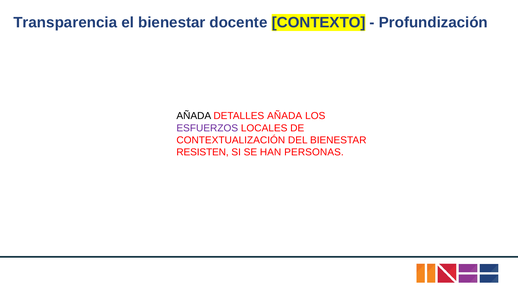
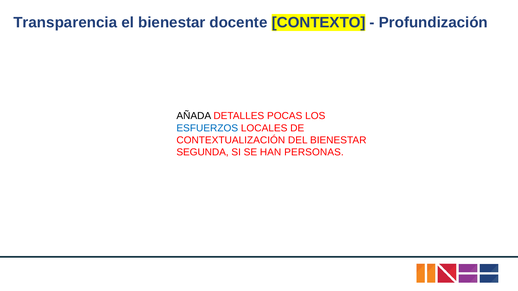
DETALLES AÑADA: AÑADA -> POCAS (285, 116)
ESFUERZOS colour: purple -> blue (207, 128)
RESISTEN: RESISTEN -> SEGUNDA (203, 152)
